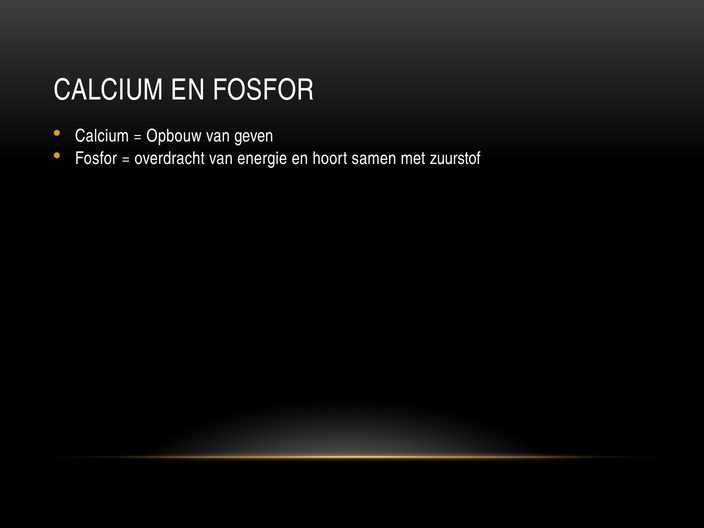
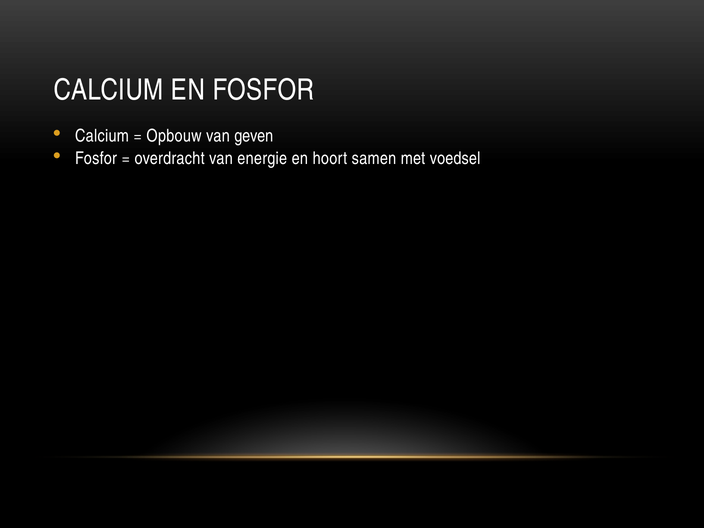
zuurstof: zuurstof -> voedsel (455, 159)
